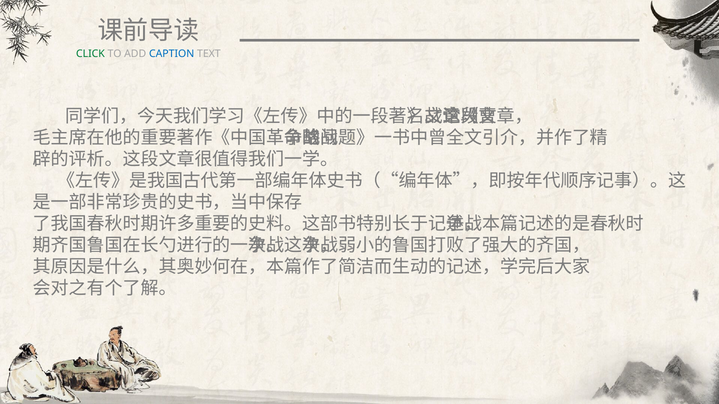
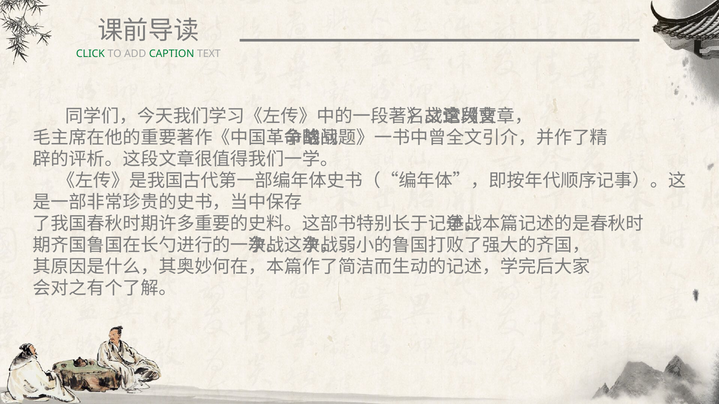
CAPTION colour: blue -> green (172, 54)
